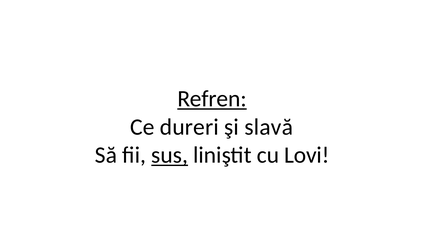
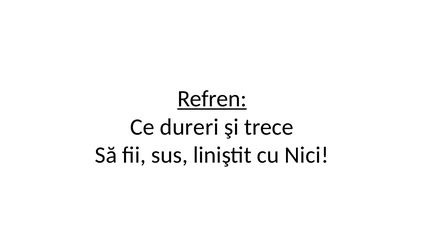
slavă: slavă -> trece (269, 127)
sus underline: present -> none (170, 156)
Lovi: Lovi -> Nici (307, 156)
